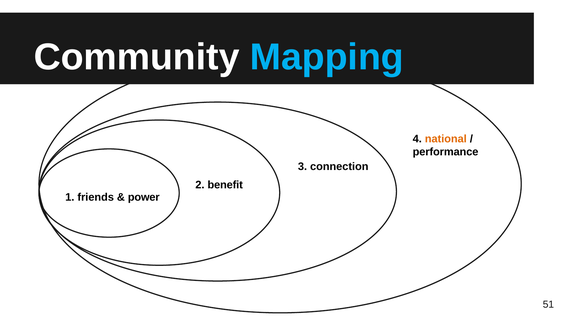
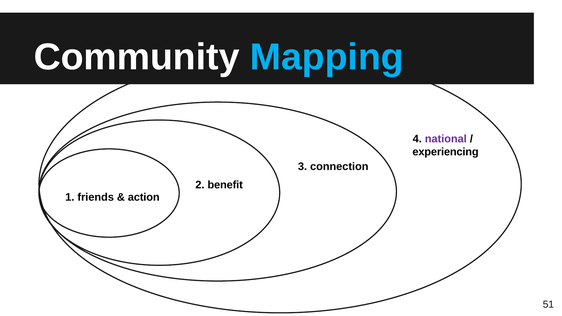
national colour: orange -> purple (446, 139)
performance: performance -> experiencing (446, 152)
power: power -> action (144, 197)
